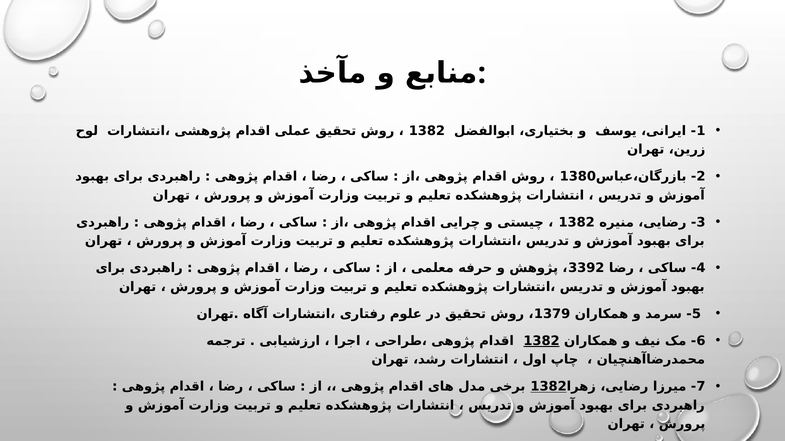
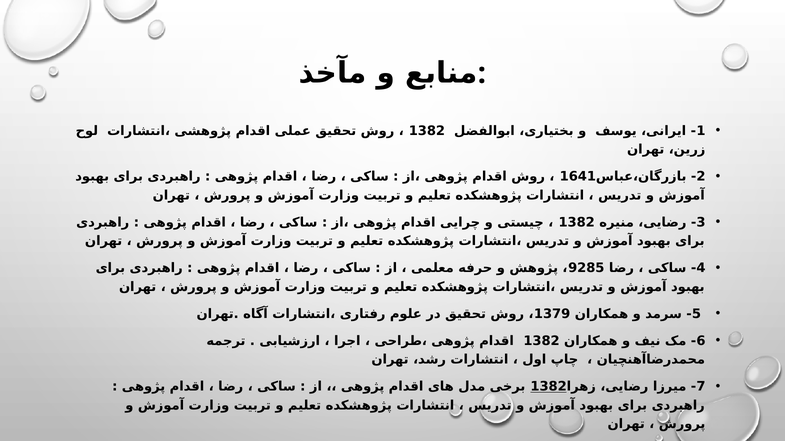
1380: 1380 -> 1641 (578, 177)
3392: 3392 -> 9285 (586, 268)
1382 underline: present -> none (542, 341)
